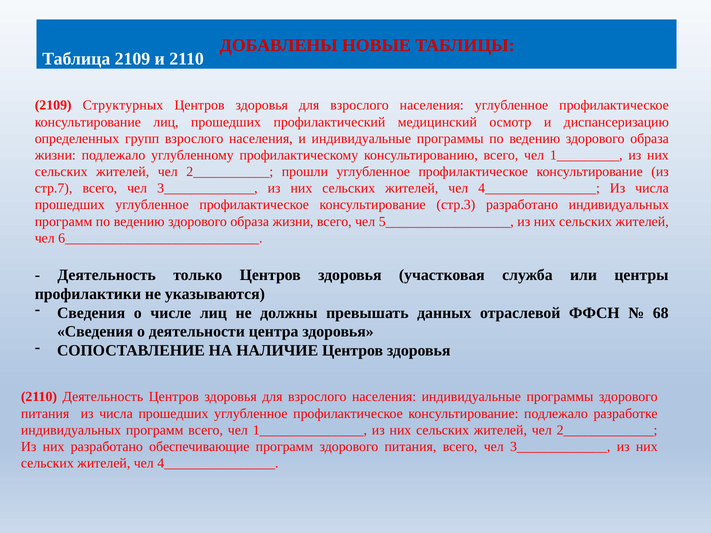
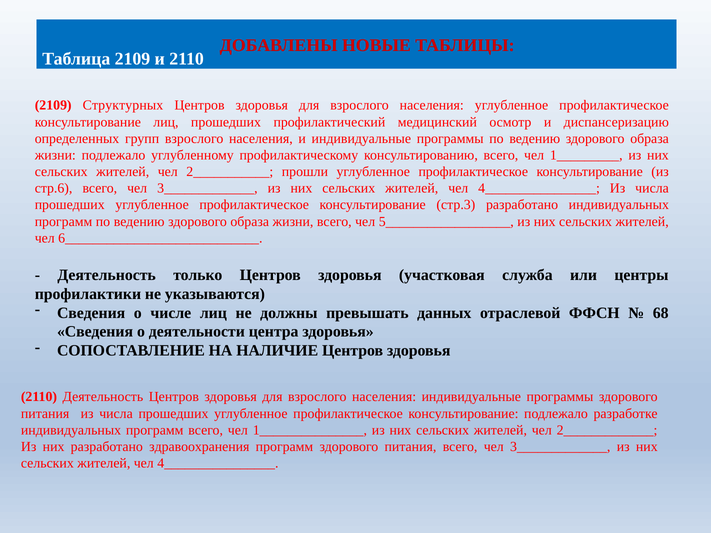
стр.7: стр.7 -> стр.6 (54, 188)
обеспечивающие: обеспечивающие -> здравоохранения (199, 447)
